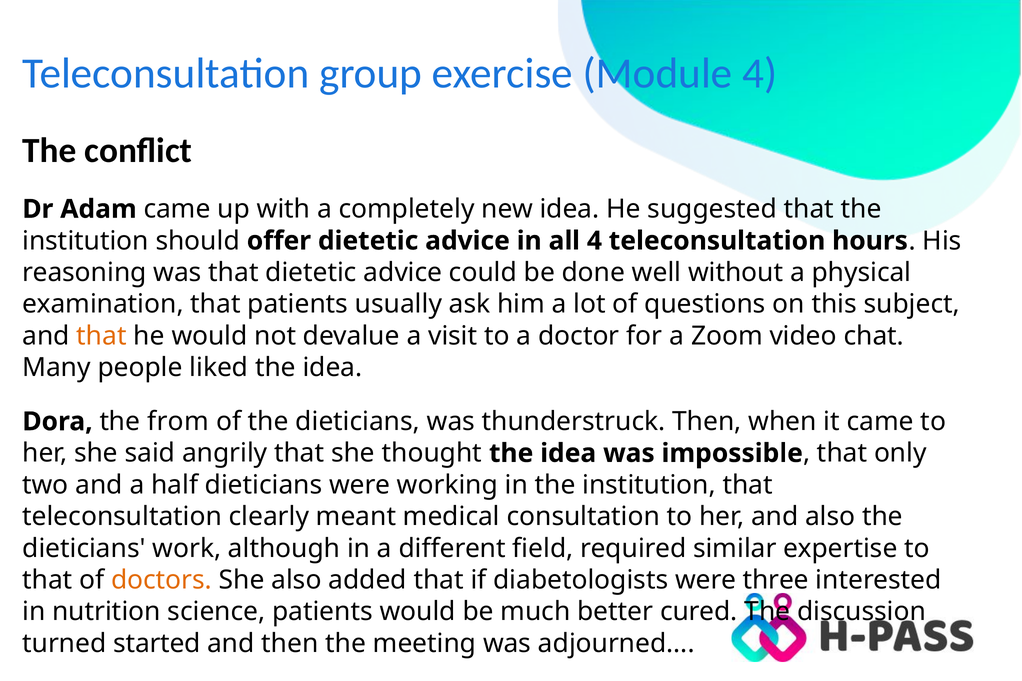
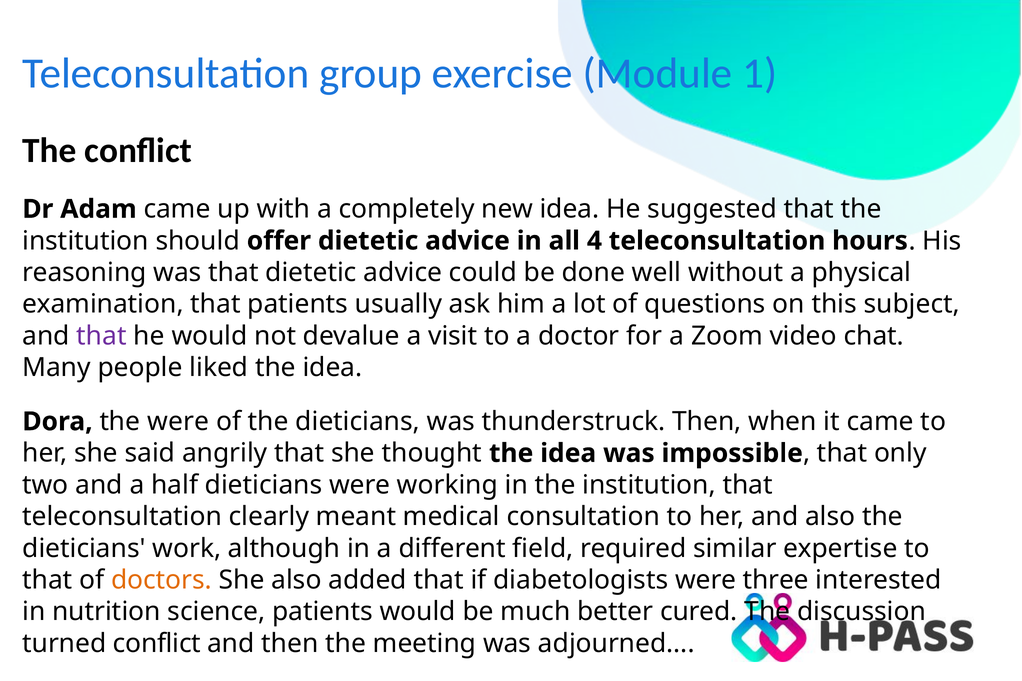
Module 4: 4 -> 1 (760, 74)
that colour: orange -> purple (101, 336)
the from: from -> were (178, 422)
turned started: started -> conflict (157, 644)
